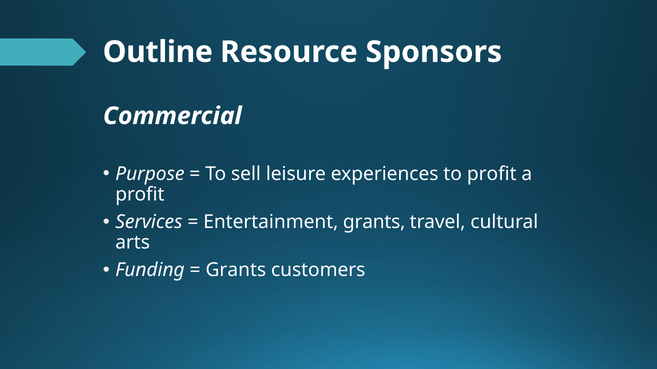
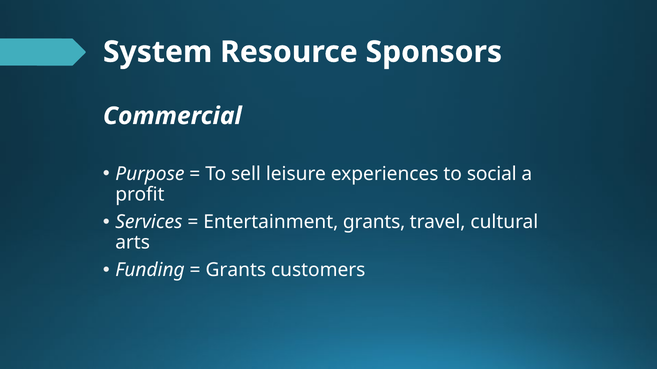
Outline: Outline -> System (158, 52)
to profit: profit -> social (492, 174)
